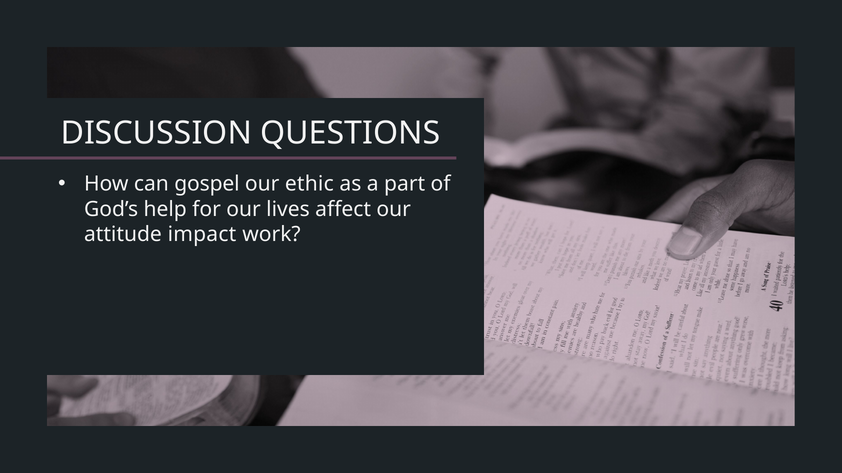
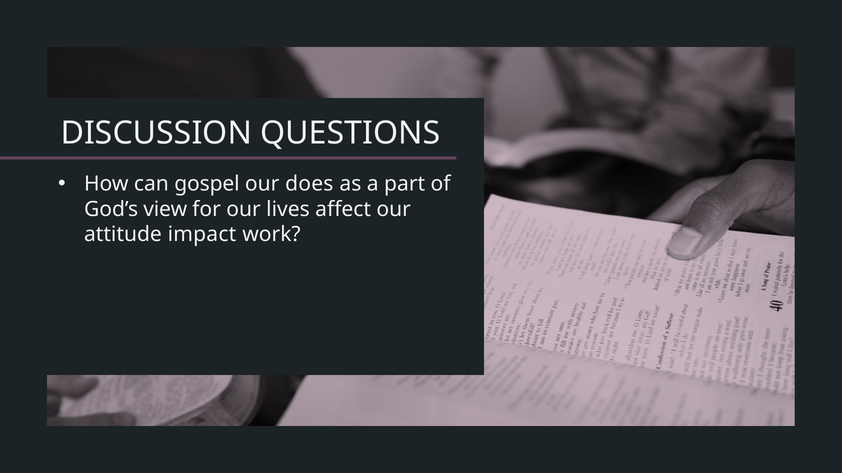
ethic: ethic -> does (309, 184)
help: help -> view (165, 210)
